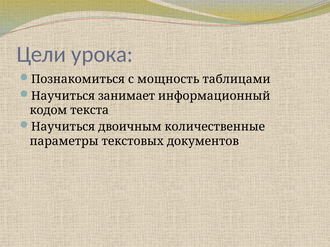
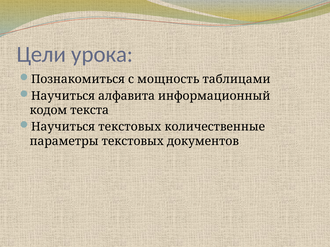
занимает: занимает -> алфавита (127, 96)
Научиться двоичным: двоичным -> текстовых (130, 127)
